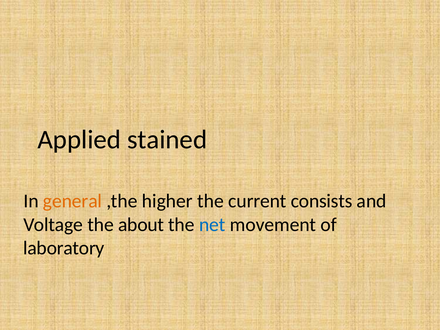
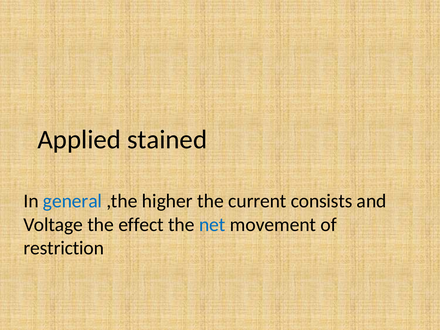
general colour: orange -> blue (73, 201)
about: about -> effect (141, 225)
laboratory: laboratory -> restriction (64, 248)
